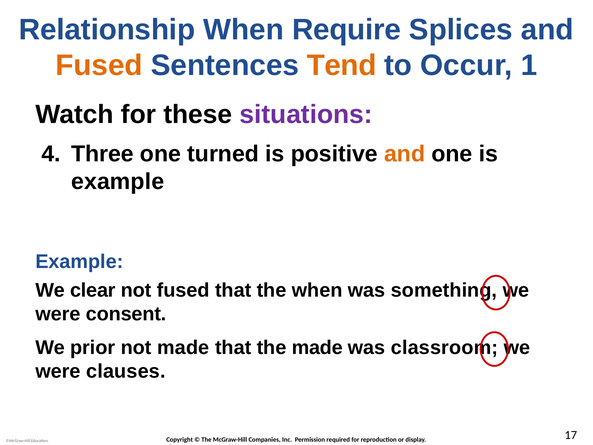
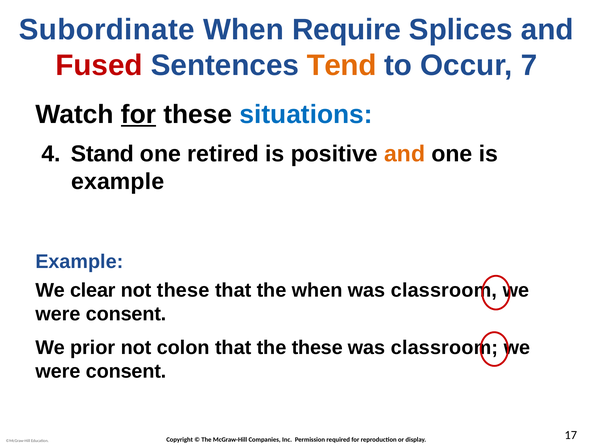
Relationship: Relationship -> Subordinate (107, 30)
Fused colour: orange -> red (99, 65)
1: 1 -> 7 (529, 65)
for underline: none -> present (138, 114)
situations colour: purple -> blue (306, 114)
Three: Three -> Stand (102, 154)
turned: turned -> retired (223, 154)
not fused: fused -> these (183, 290)
something: something -> classroom (444, 290)
not made: made -> colon (183, 347)
the made: made -> these (317, 347)
clauses: clauses -> consent (126, 371)
